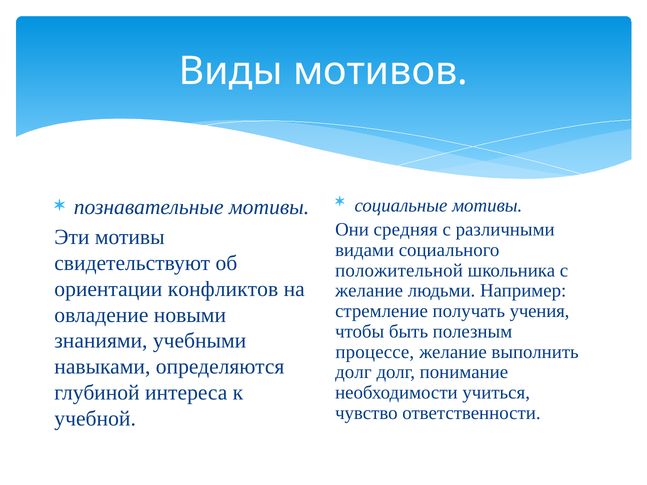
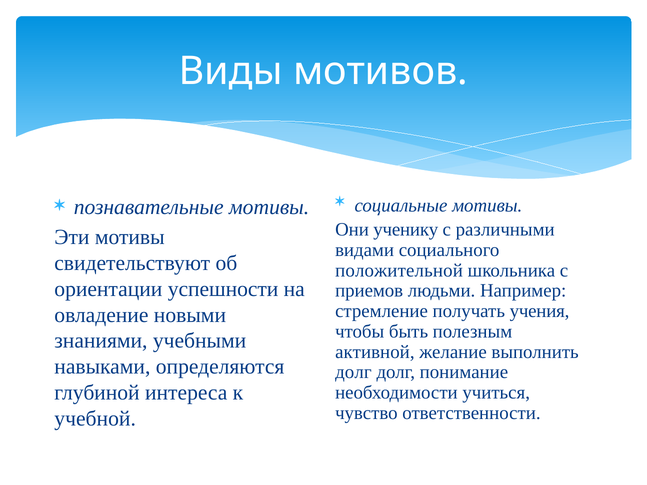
средняя: средняя -> ученику (406, 230)
конфликтов: конфликтов -> успешности (223, 289)
желание: желание -> приемов (369, 291)
процессе: процессе -> активной (375, 352)
